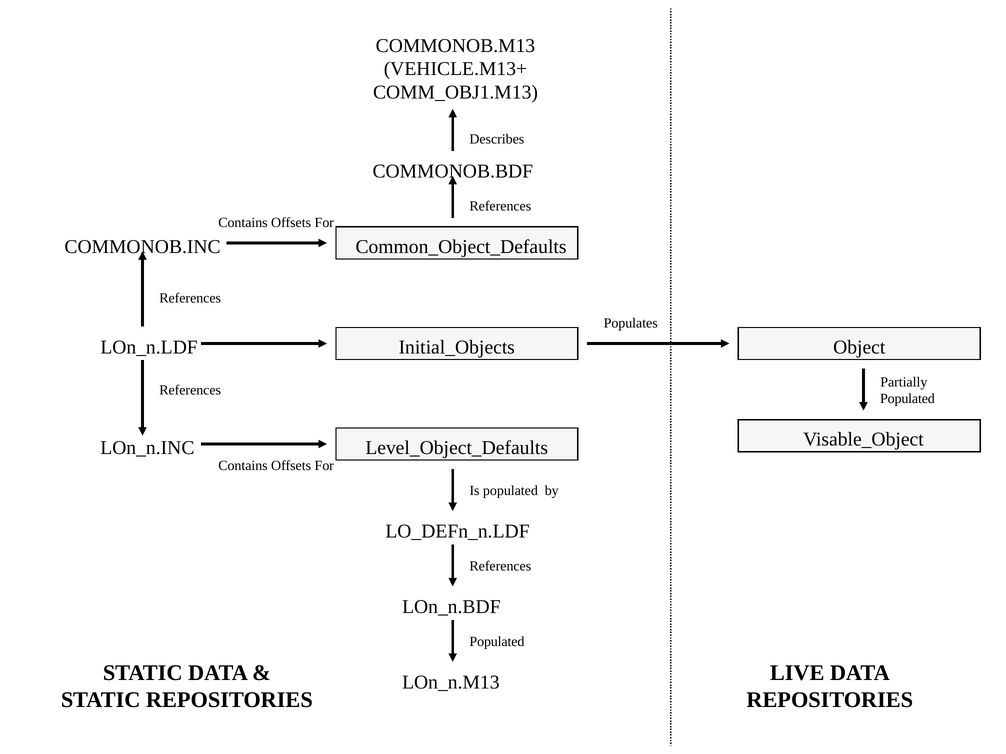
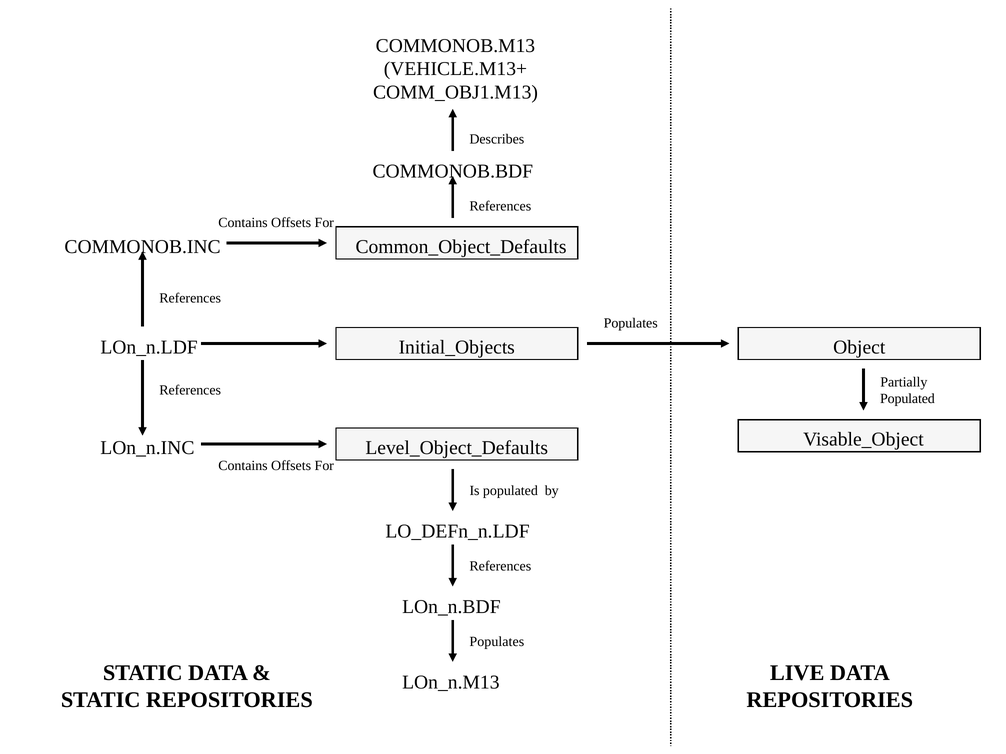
Populated: Populated -> Populates (497, 642)
